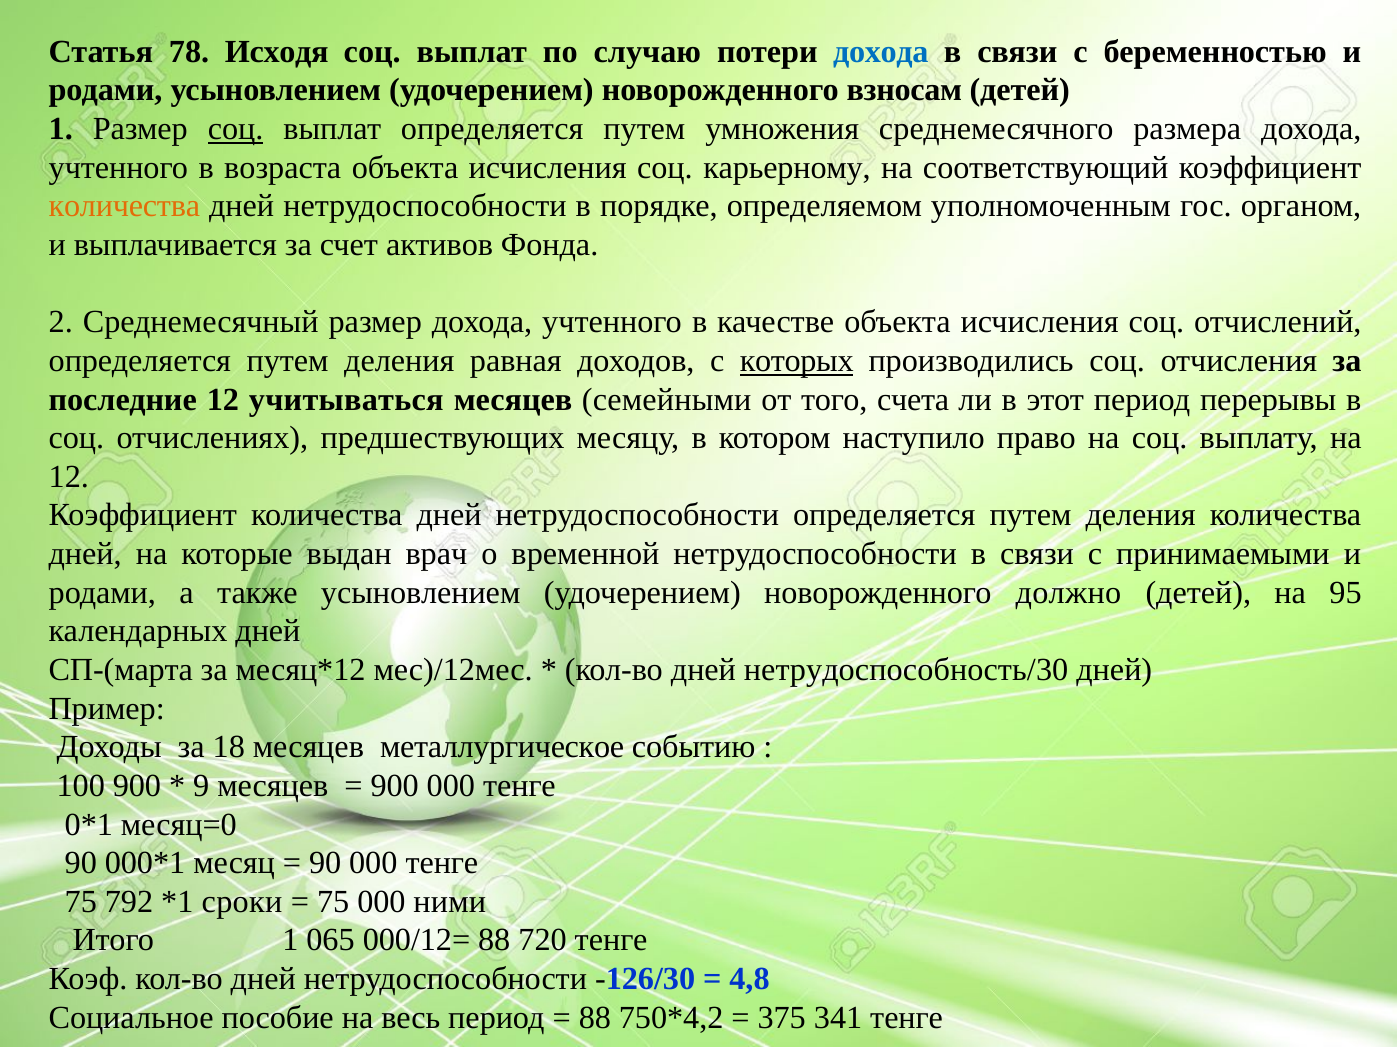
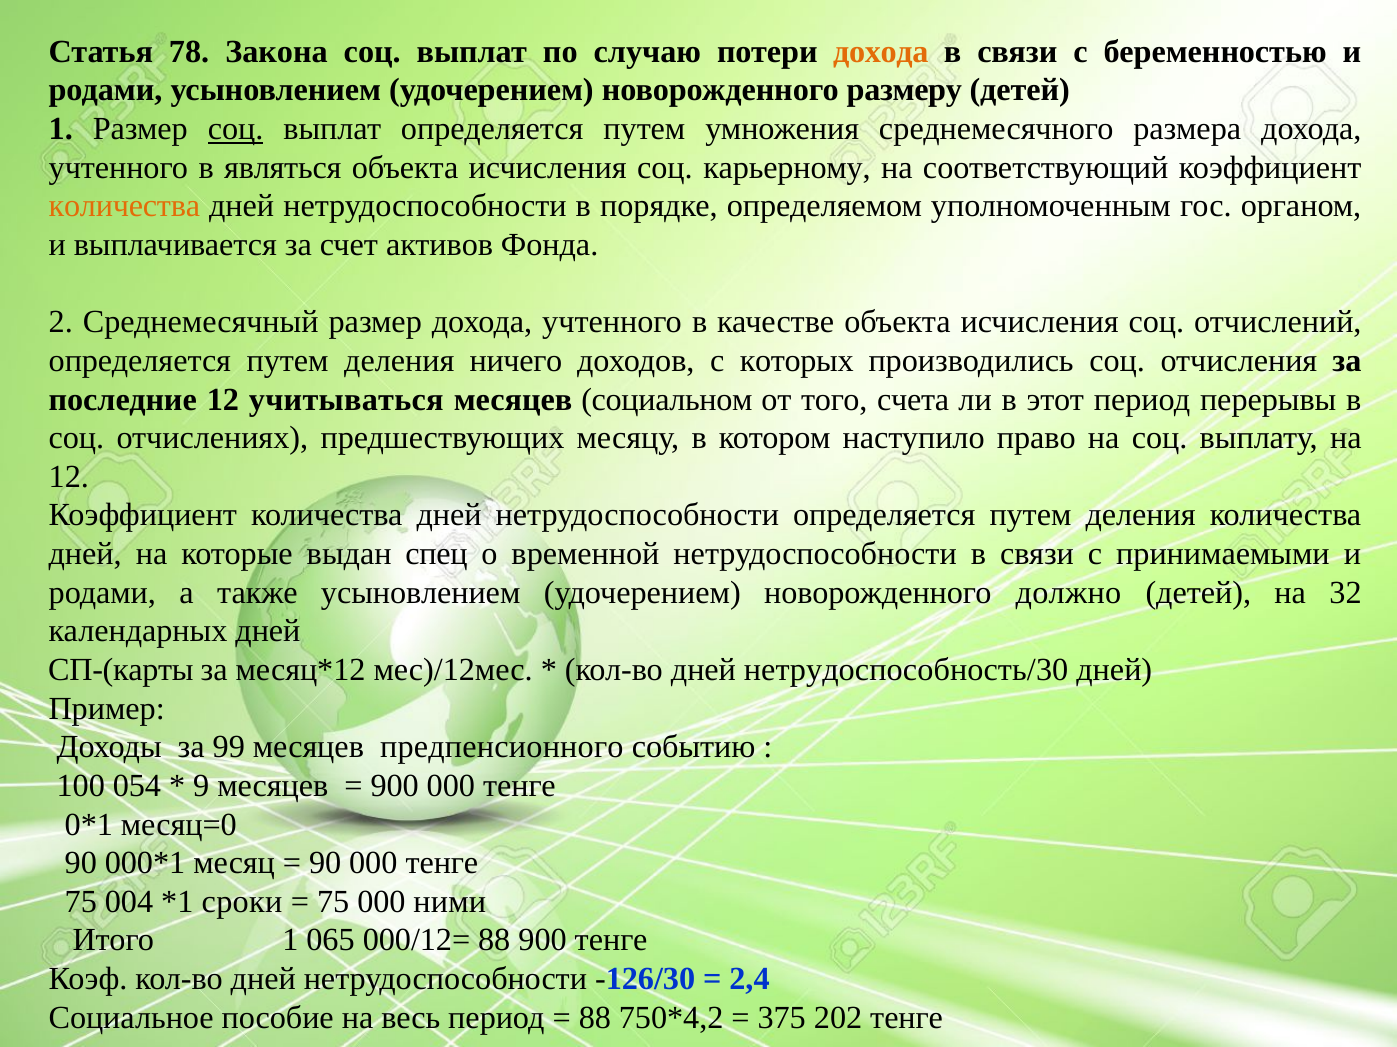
Исходя: Исходя -> Закона (277, 52)
дохода colour: blue -> orange (881, 52)
взносам: взносам -> размеру (904, 90)
возраста: возраста -> являться (283, 168)
равная: равная -> ничего (516, 361)
которых underline: present -> none (797, 361)
семейными: семейными -> социальном (667, 400)
врач: врач -> спец (436, 554)
95: 95 -> 32 (1346, 593)
СП-(марта: СП-(марта -> СП-(карты (121, 670)
18: 18 -> 99 (229, 748)
металлургическое: металлургическое -> предпенсионного (502, 748)
100 900: 900 -> 054 (137, 786)
792: 792 -> 004 (129, 902)
88 720: 720 -> 900 (543, 941)
4,8: 4,8 -> 2,4 (750, 980)
341: 341 -> 202 (838, 1018)
